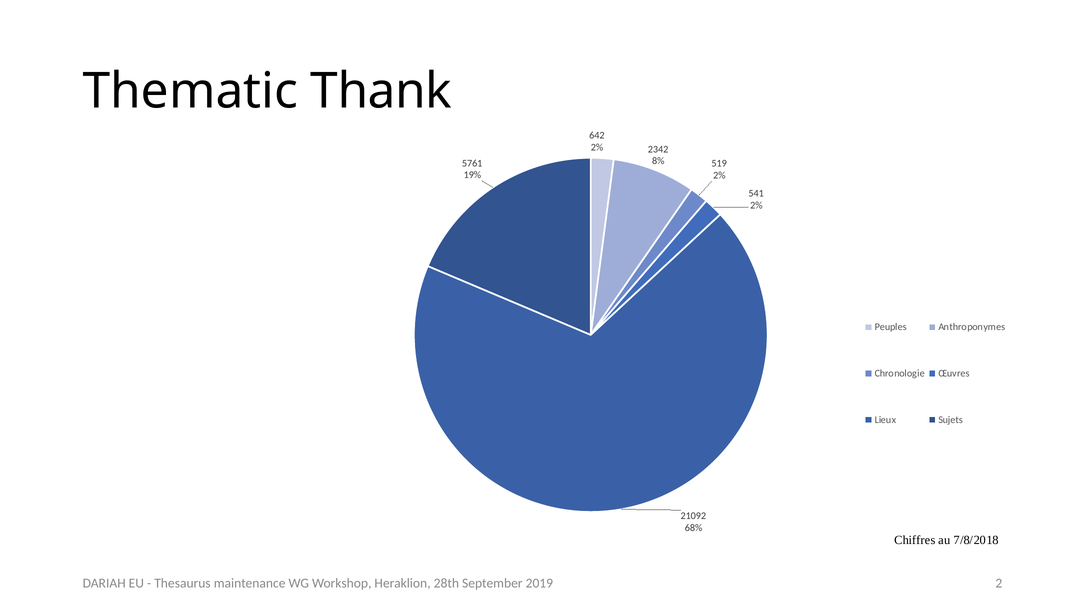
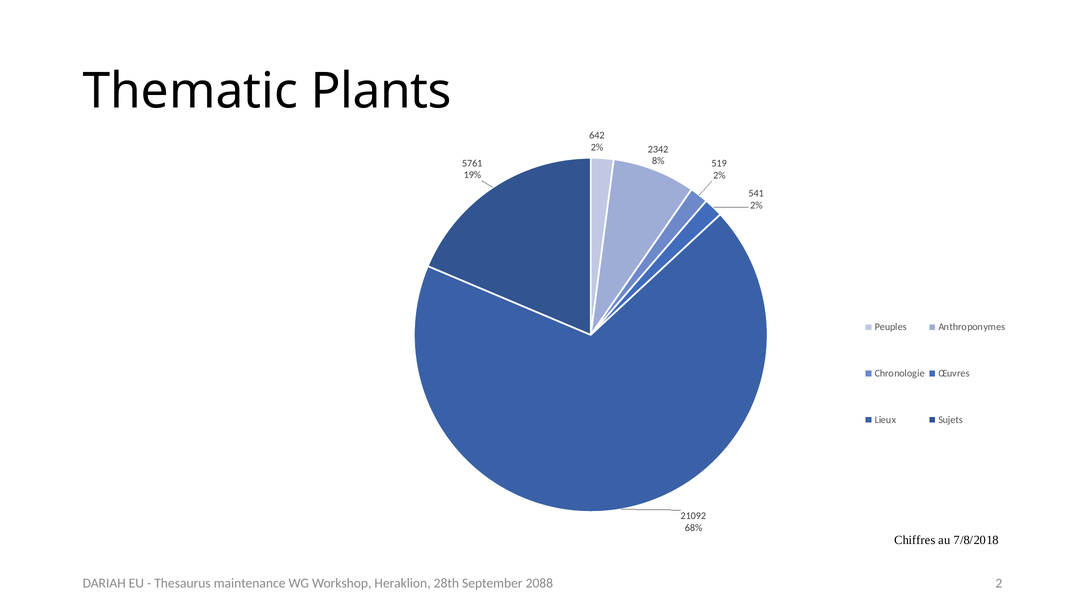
Thank: Thank -> Plants (381, 91)
2019: 2019 -> 2088 (539, 583)
